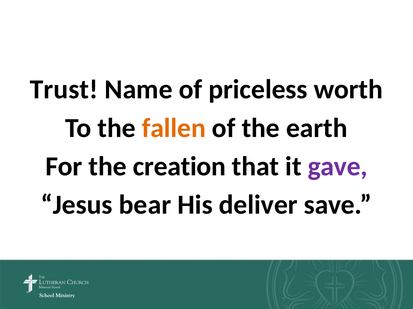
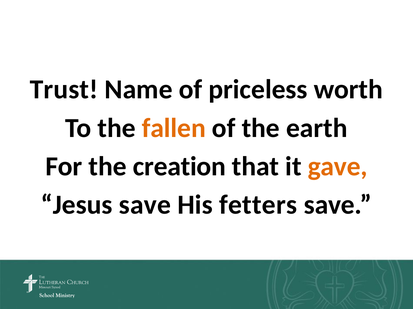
gave colour: purple -> orange (338, 167)
Jesus bear: bear -> save (145, 205)
deliver: deliver -> fetters (258, 205)
